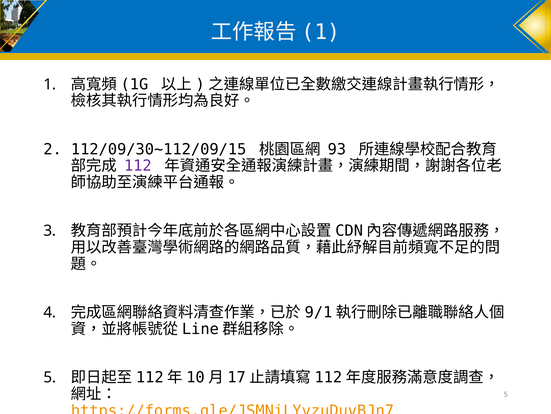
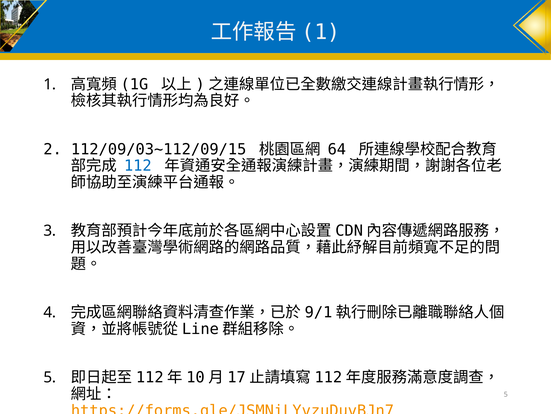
112/09/30~112/09/15: 112/09/30~112/09/15 -> 112/09/03~112/09/15 (159, 149)
93: 93 -> 64 (337, 149)
112 colour: purple -> blue (138, 166)
